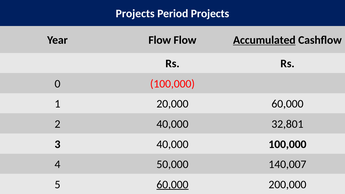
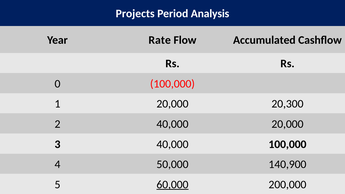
Period Projects: Projects -> Analysis (210, 14)
Year Flow: Flow -> Rate (160, 40)
Accumulated underline: present -> none (264, 40)
20,000 60,000: 60,000 -> 20,300 (287, 104)
40,000 32,801: 32,801 -> 20,000 (287, 124)
140,007: 140,007 -> 140,900 (287, 164)
